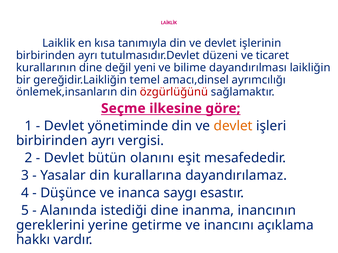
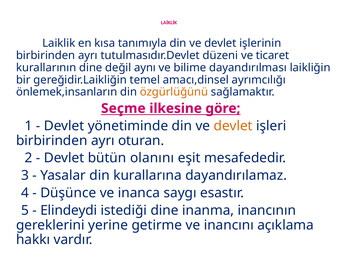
yeni: yeni -> aynı (145, 68)
özgürlüğünü colour: red -> orange (174, 92)
vergisi: vergisi -> oturan (141, 141)
Alanında: Alanında -> Elindeydi (69, 211)
